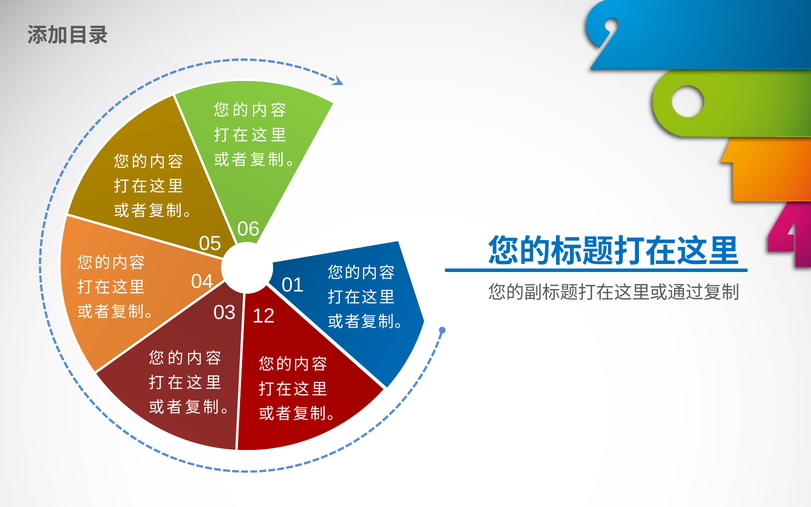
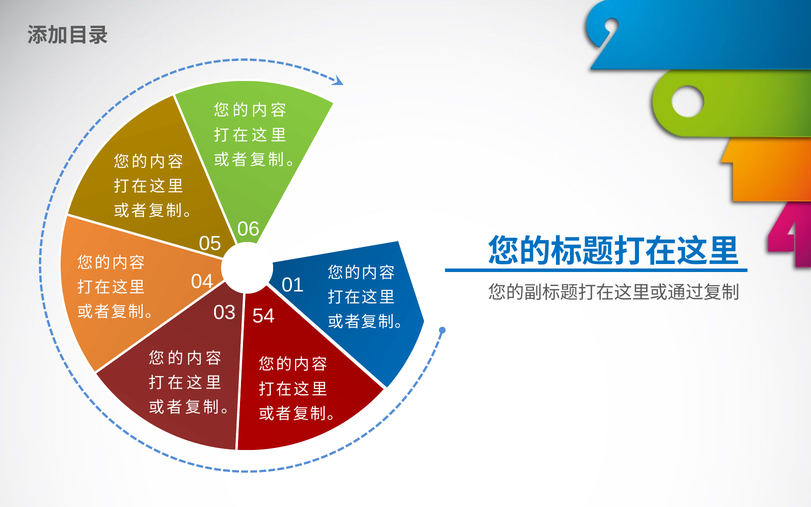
12: 12 -> 54 (264, 316)
